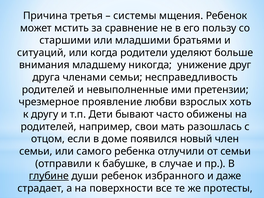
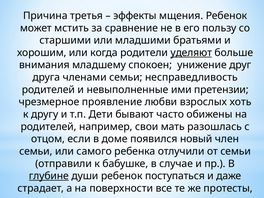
системы: системы -> эффекты (135, 16)
ситуаций: ситуаций -> хорошим (42, 53)
уделяют underline: none -> present (191, 53)
никогда: никогда -> спокоен (150, 65)
избранного: избранного -> поступаться (175, 176)
